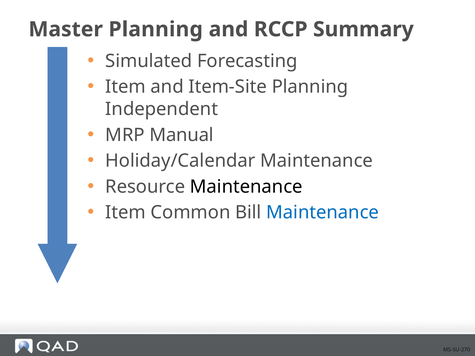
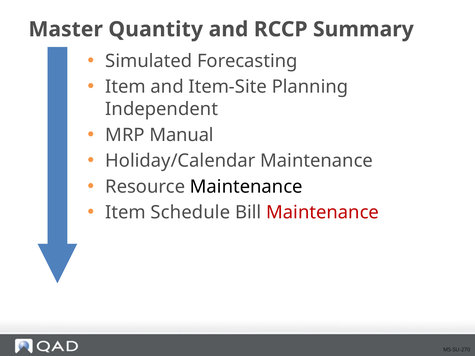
Planning: Planning -> Quantity (156, 29)
Common: Common -> Schedule (190, 213)
Maintenance colour: blue -> red (323, 213)
